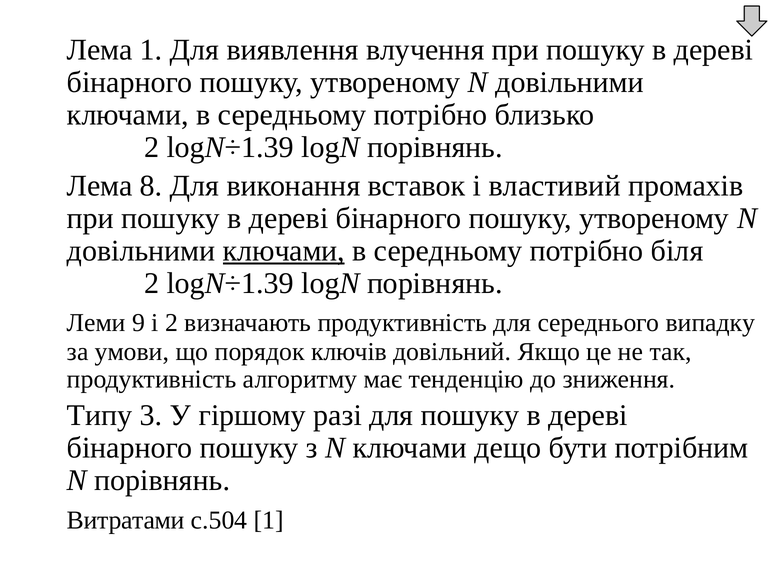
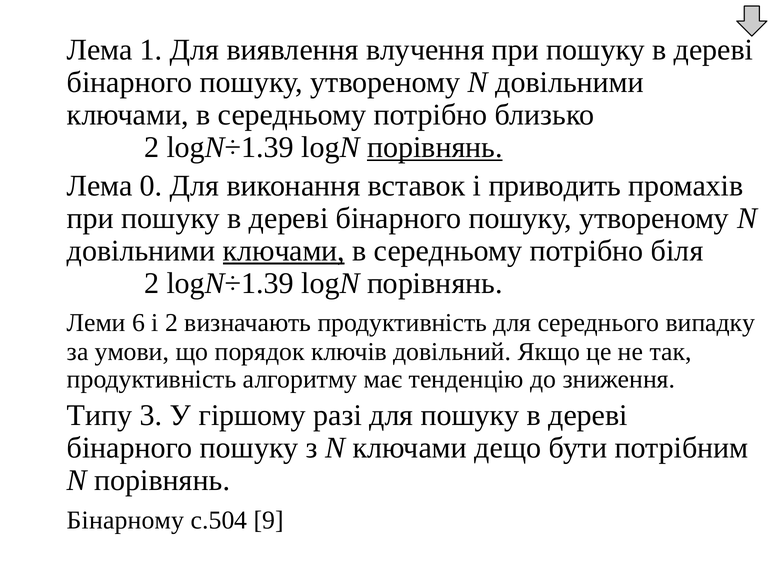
порівнянь underline: none -> present (435, 148)
8: 8 -> 0 (151, 186)
властивий: властивий -> приводить (555, 186)
9: 9 -> 6 (139, 323)
Витратами: Витратами -> Бінарному (126, 521)
с.504 1: 1 -> 9 (269, 521)
